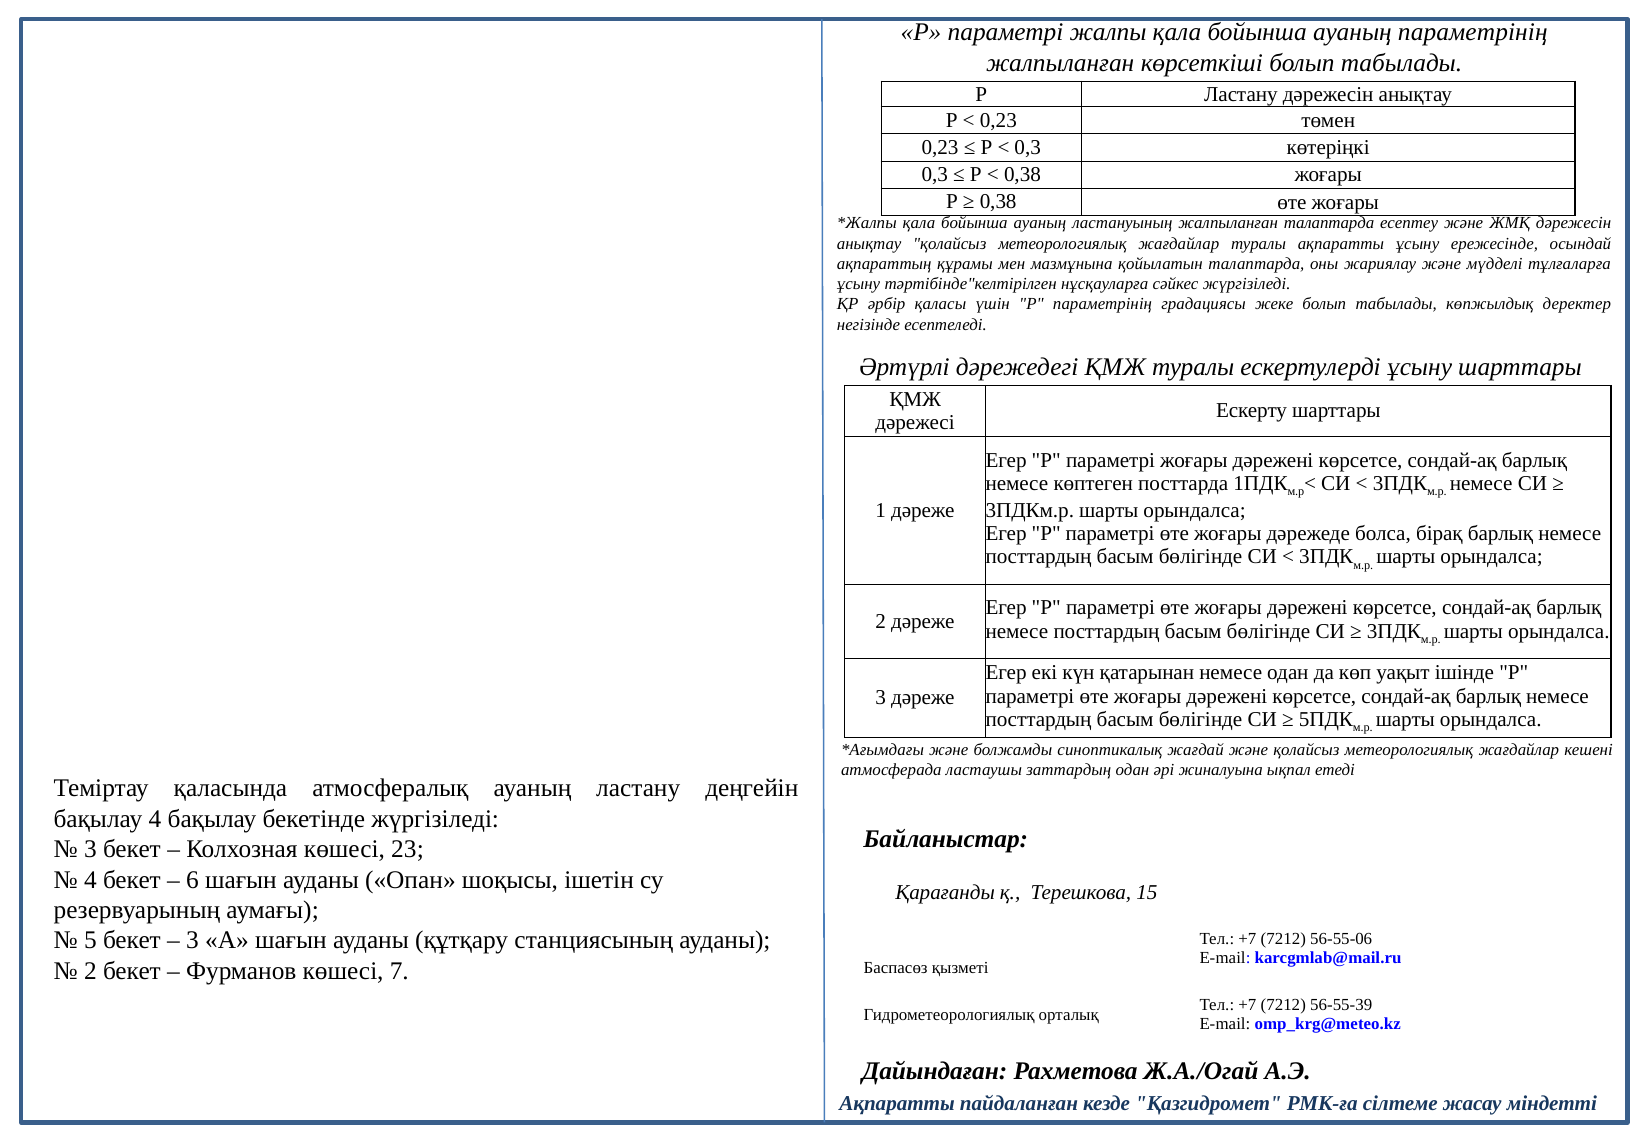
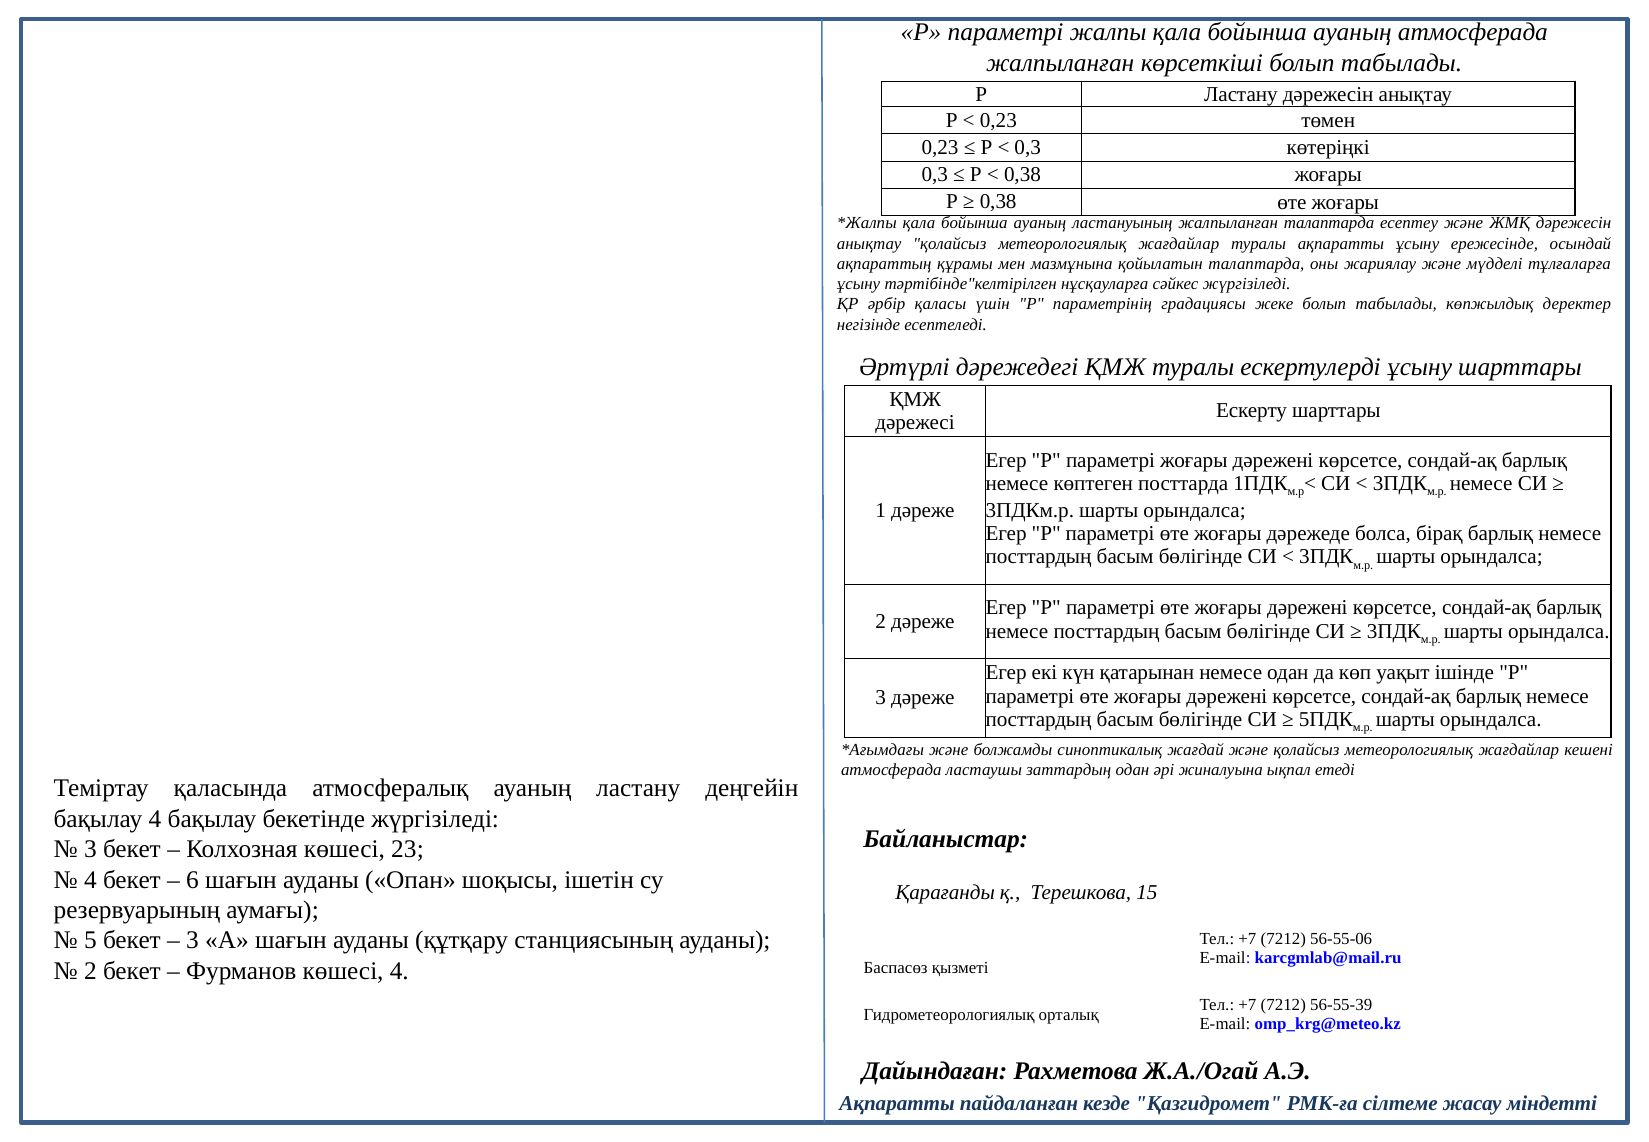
ауаның параметрінің: параметрінің -> атмосферада (1473, 32)
көшесі 7: 7 -> 4 (399, 971)
